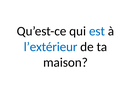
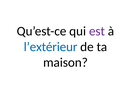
est colour: blue -> purple (97, 31)
